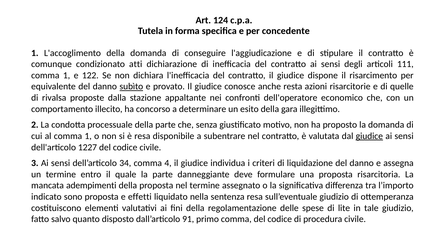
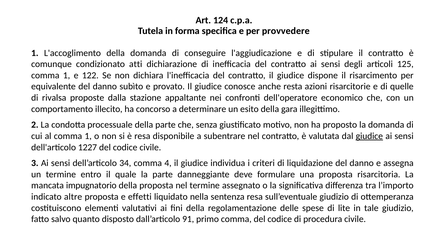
concedente: concedente -> provvedere (286, 31)
111: 111 -> 125 (405, 64)
subìto underline: present -> none (131, 87)
adempimenti: adempimenti -> impugnatorio (91, 186)
sono: sono -> altre (73, 197)
